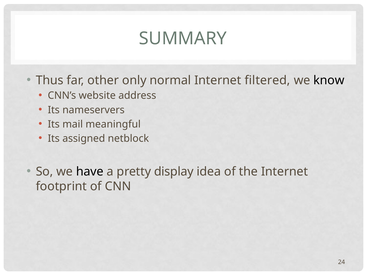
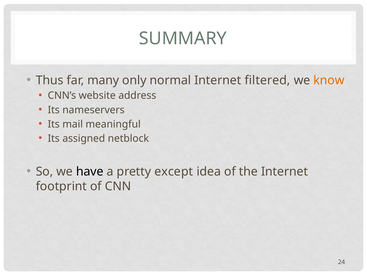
other: other -> many (103, 80)
know colour: black -> orange (329, 80)
display: display -> except (174, 172)
